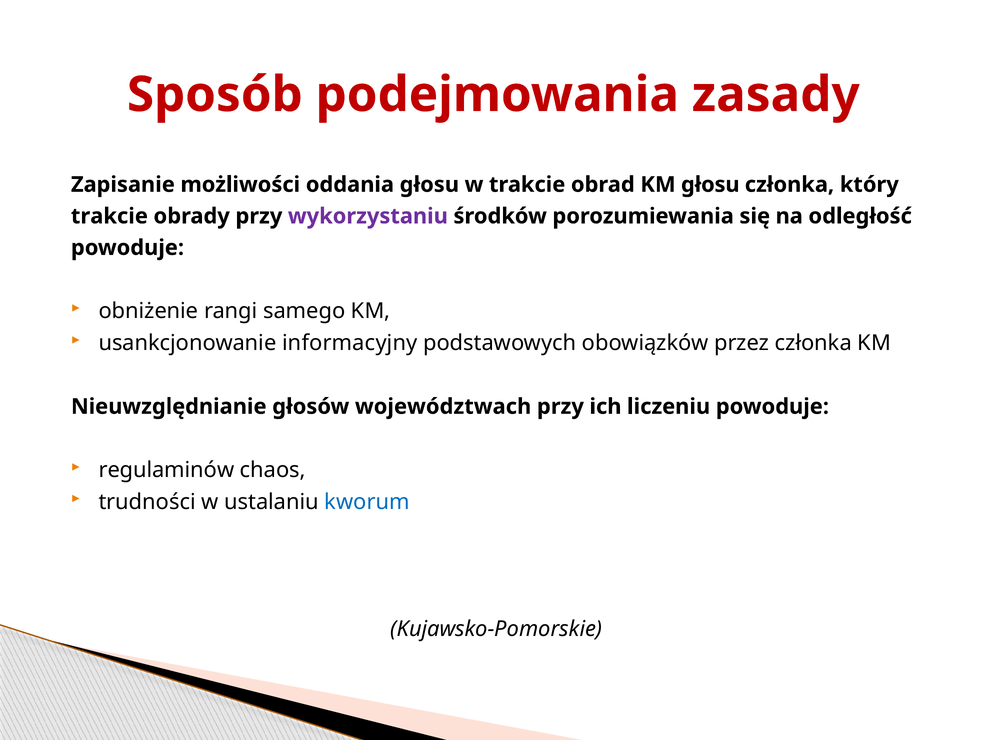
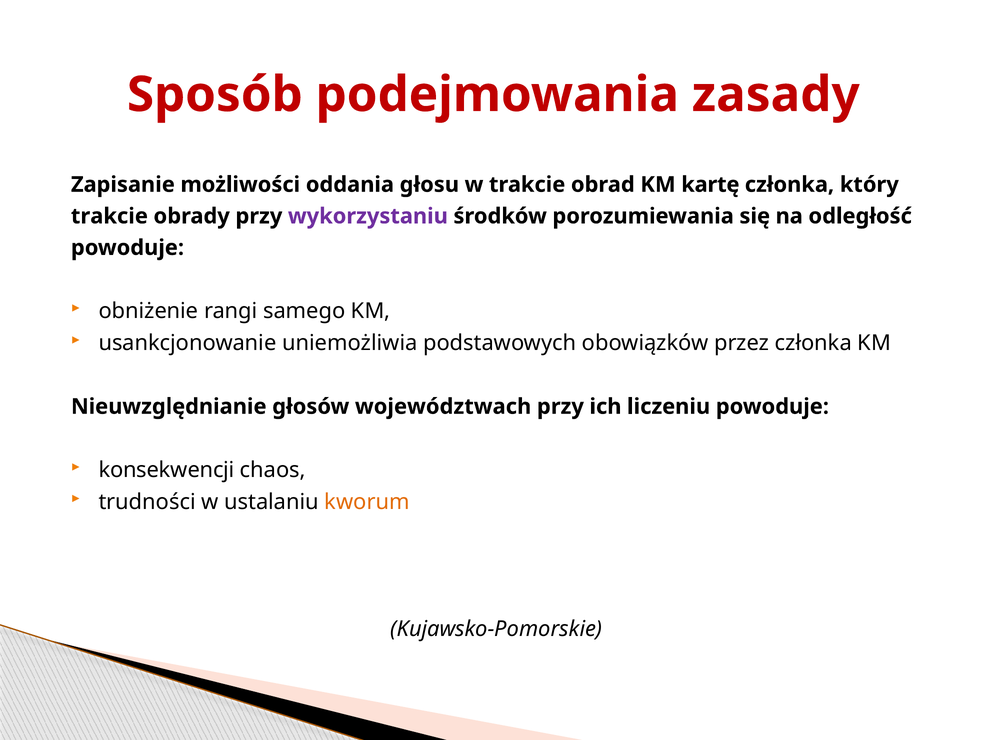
KM głosu: głosu -> kartę (710, 185)
informacyjny: informacyjny -> uniemożliwia (350, 343)
regulaminów: regulaminów -> konsekwencji (167, 470)
kworum colour: blue -> orange (367, 502)
